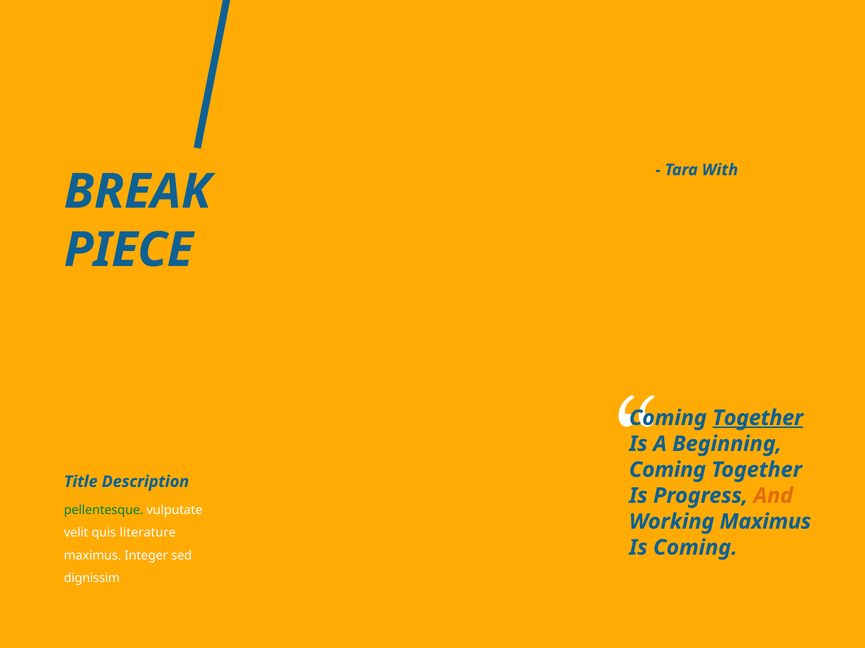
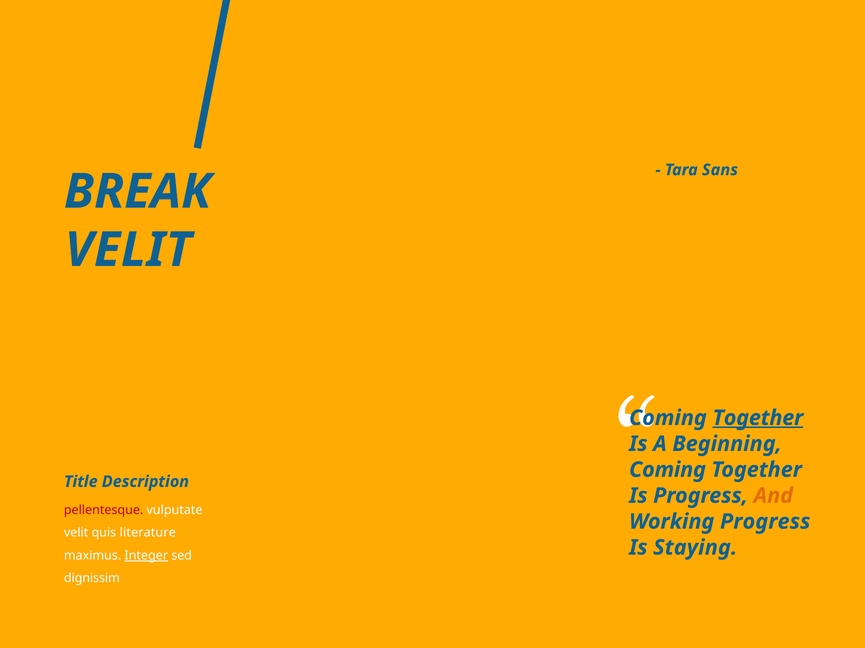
With: With -> Sans (720, 170)
PIECE: PIECE -> VELIT (128, 250)
pellentesque colour: green -> red (104, 511)
Working Maximus: Maximus -> Progress (765, 522)
Is Coming: Coming -> Staying (695, 548)
Integer underline: none -> present (146, 556)
